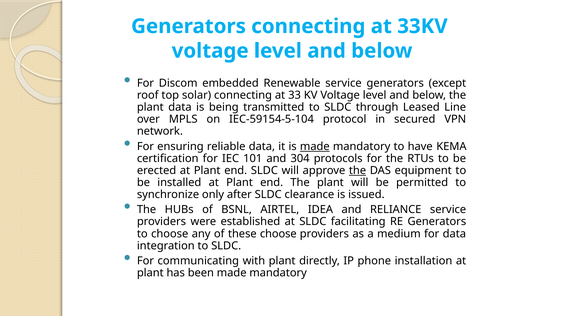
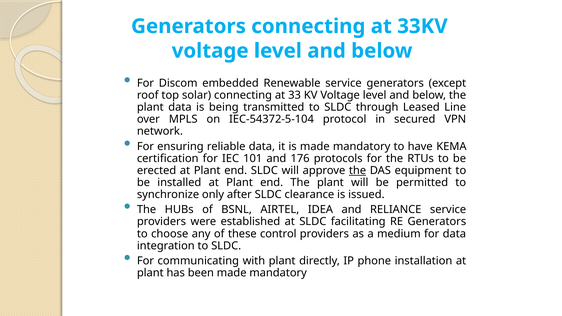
IEC-59154-5-104: IEC-59154-5-104 -> IEC-54372-5-104 (272, 119)
made underline: present -> none (315, 147)
304: 304 -> 176 (300, 159)
these choose: choose -> control (278, 234)
